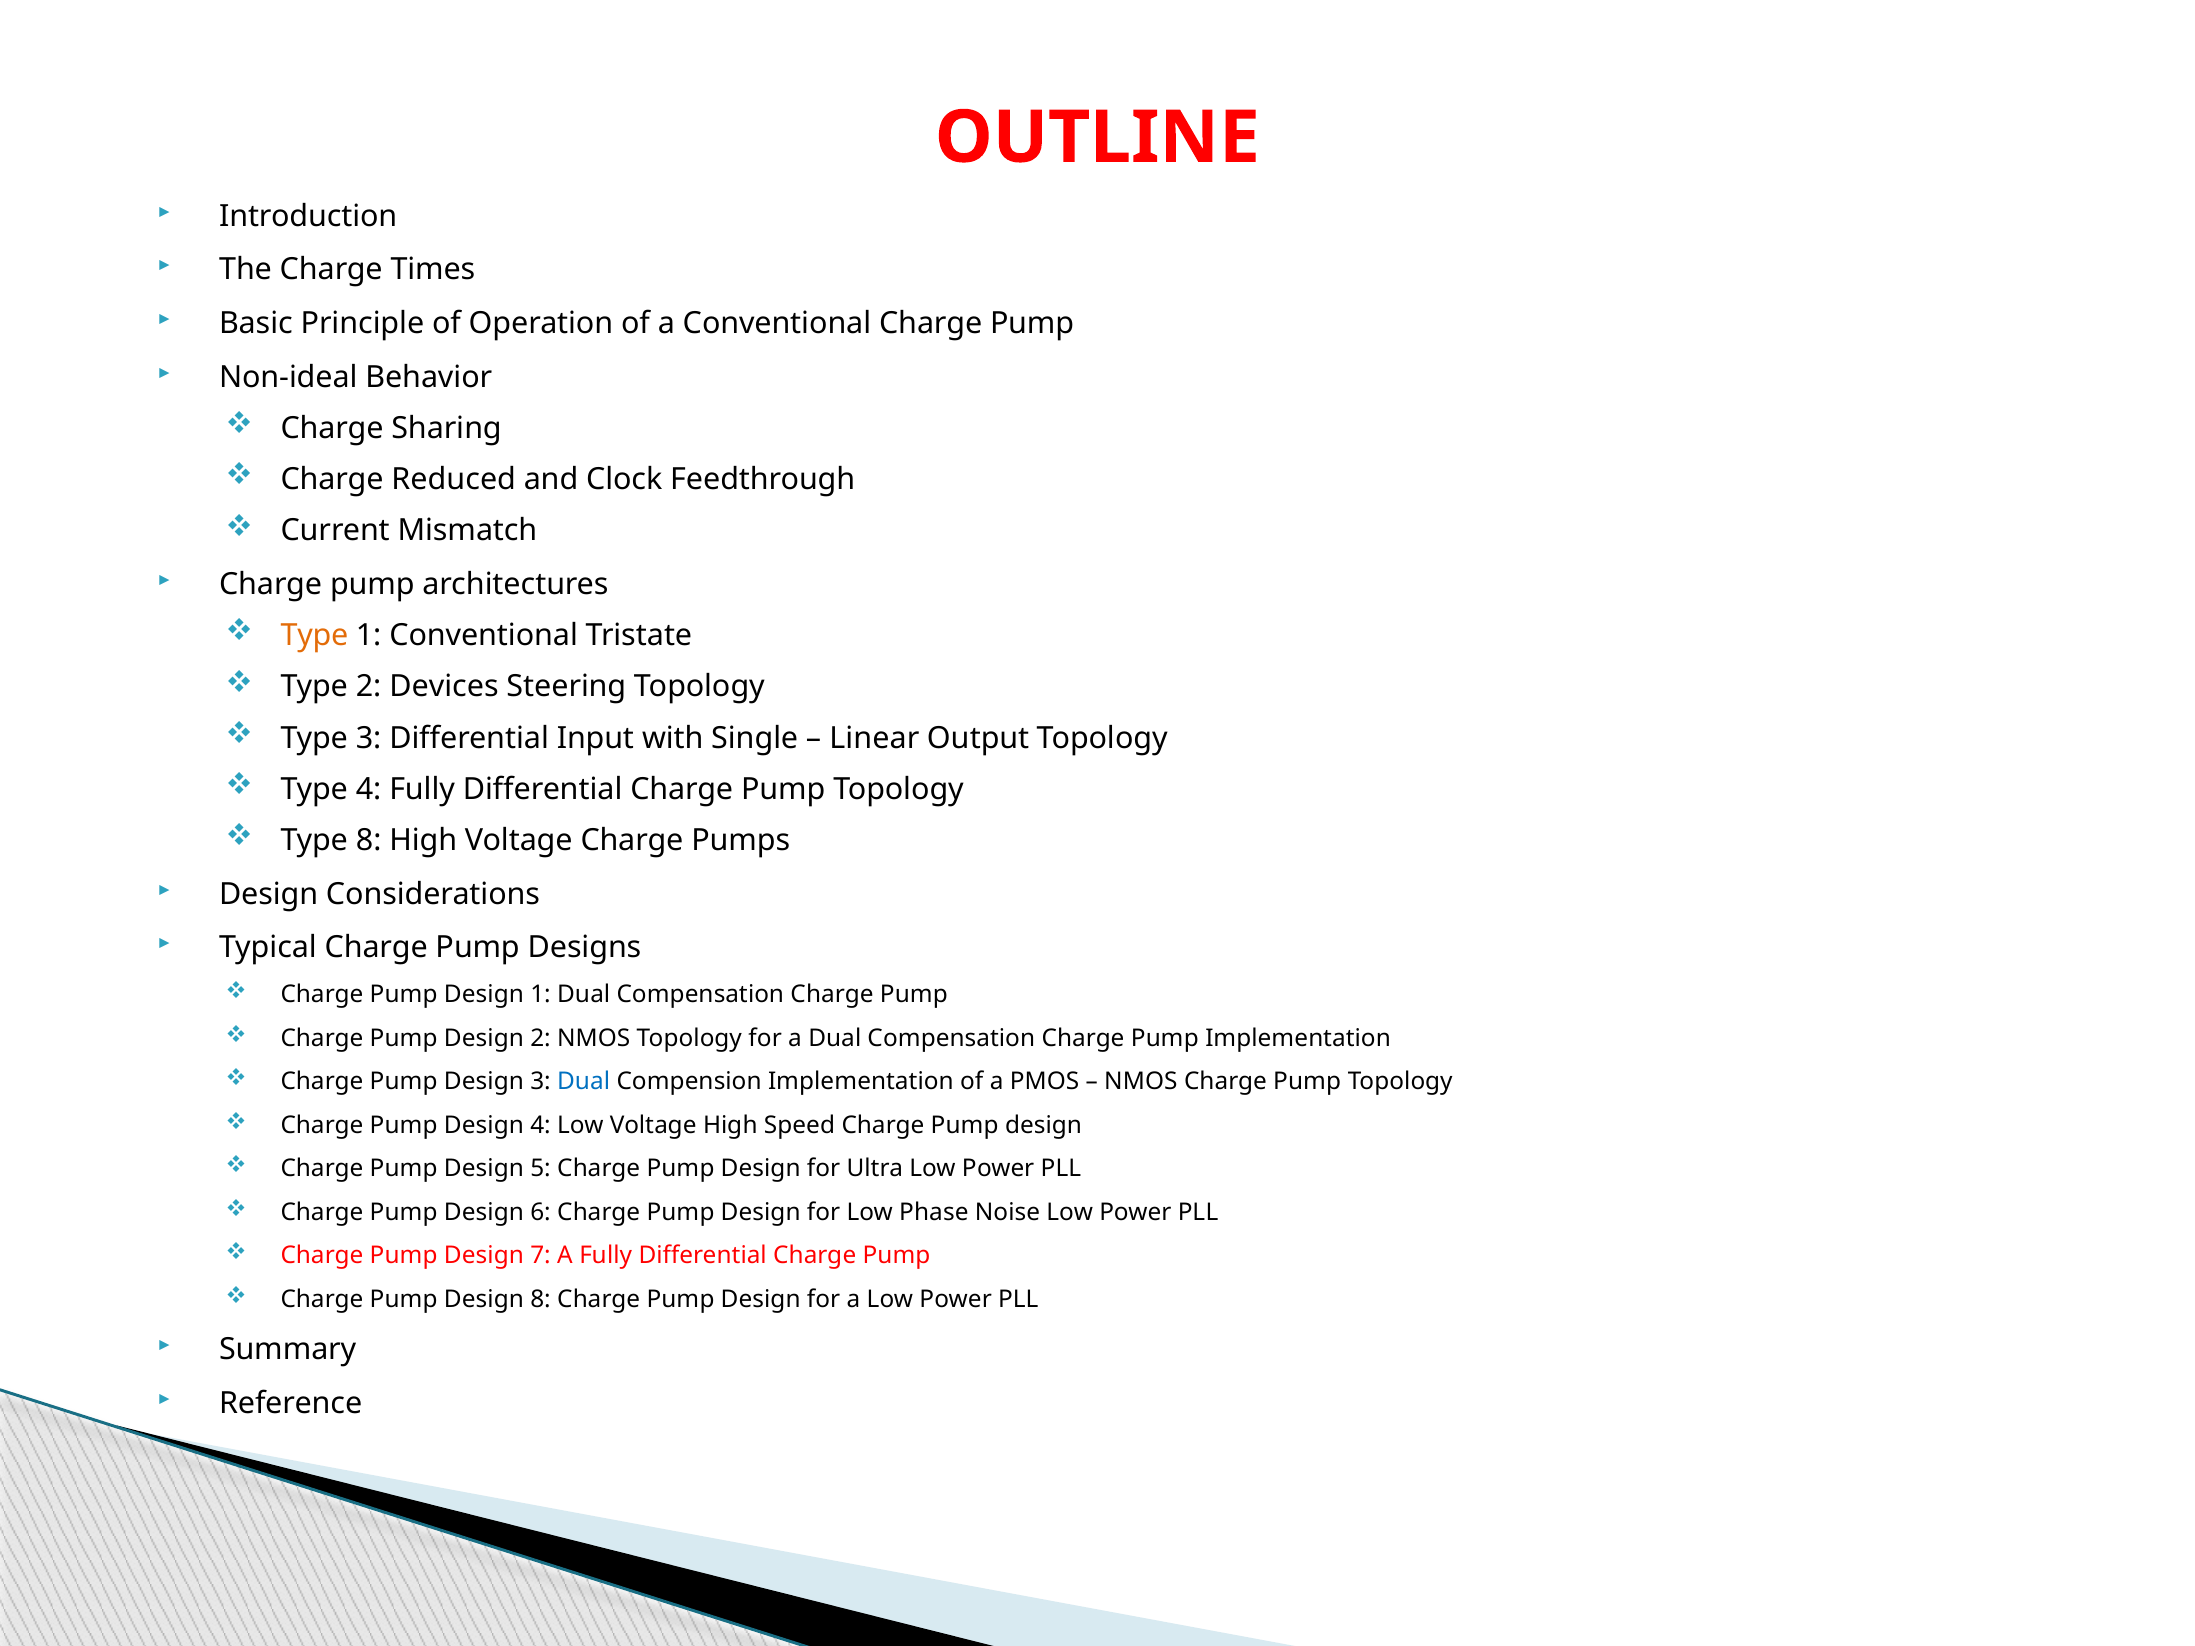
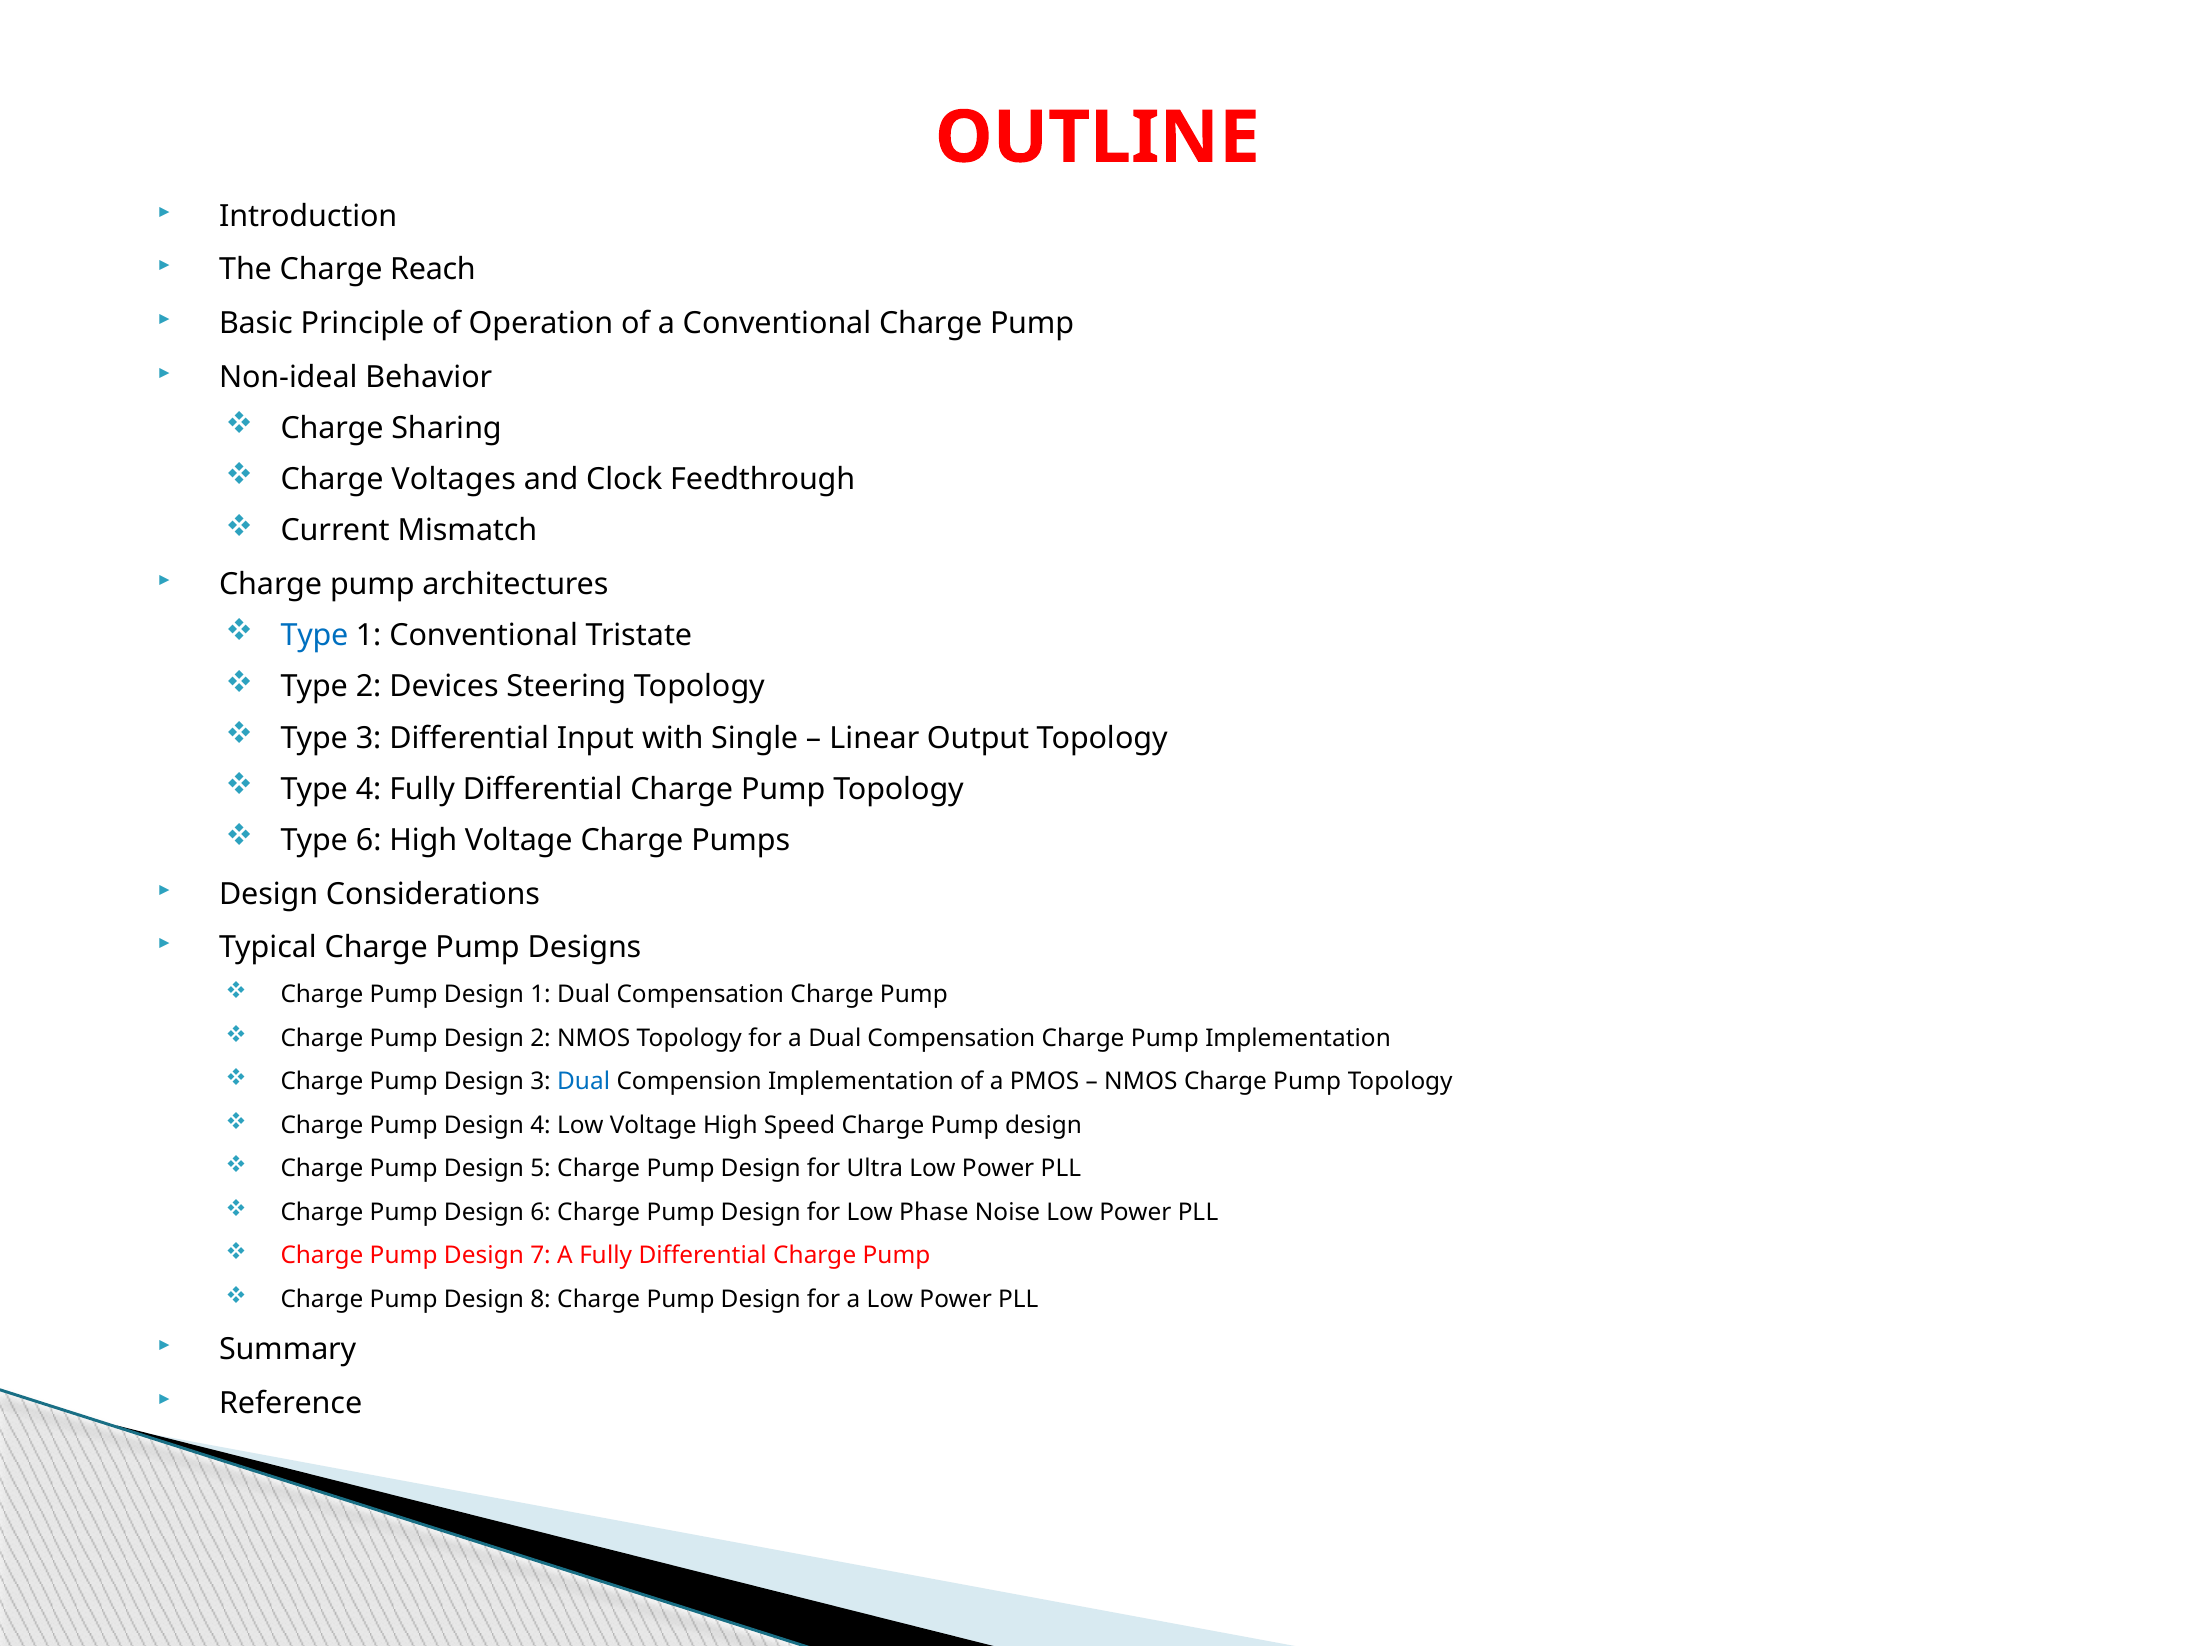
Times: Times -> Reach (433, 270)
Reduced: Reduced -> Voltages (454, 479)
Type colour: orange -> blue (314, 636)
Type 8: 8 -> 6 (369, 841)
